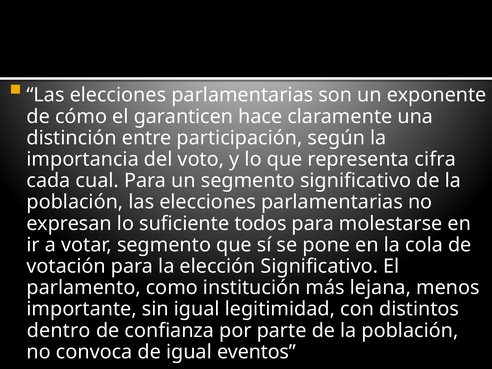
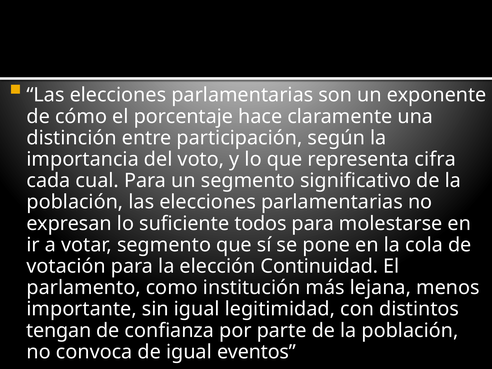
garanticen: garanticen -> porcentaje (183, 116)
elección Significativo: Significativo -> Continuidad (319, 266)
dentro: dentro -> tengan (59, 331)
